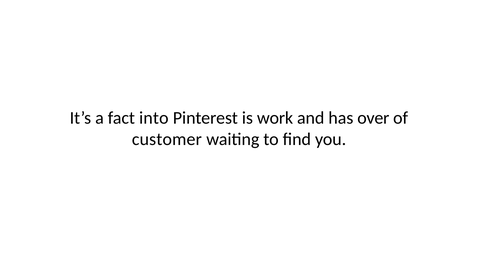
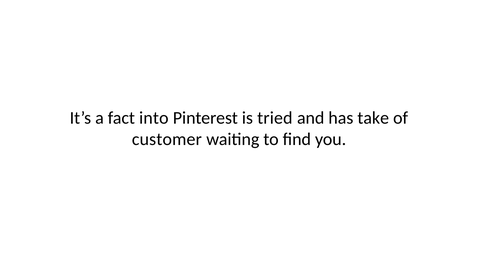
work: work -> tried (275, 118)
over: over -> take (373, 118)
